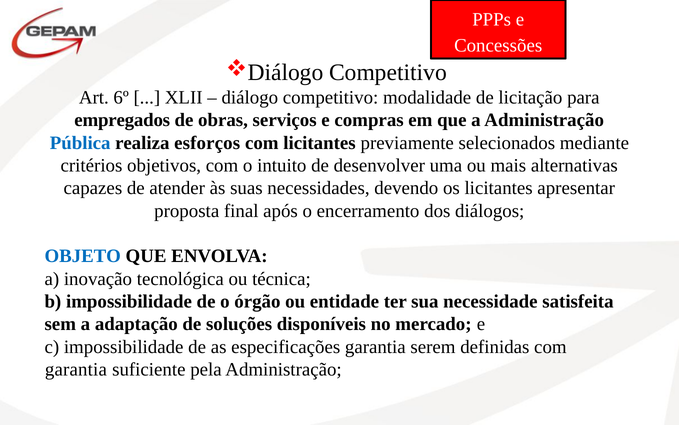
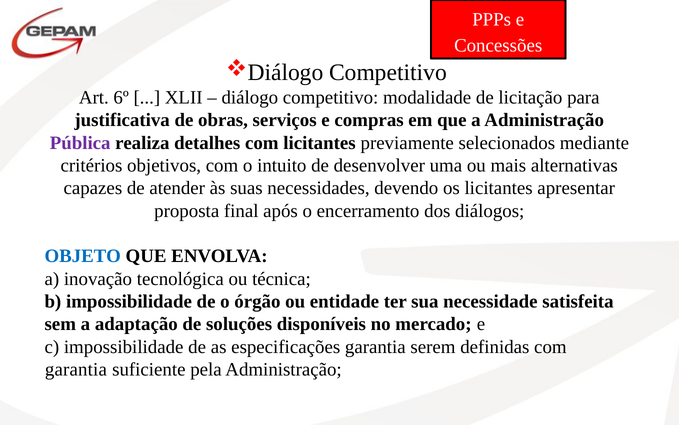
empregados: empregados -> justificativa (122, 120)
Pública colour: blue -> purple (80, 143)
esforços: esforços -> detalhes (207, 143)
